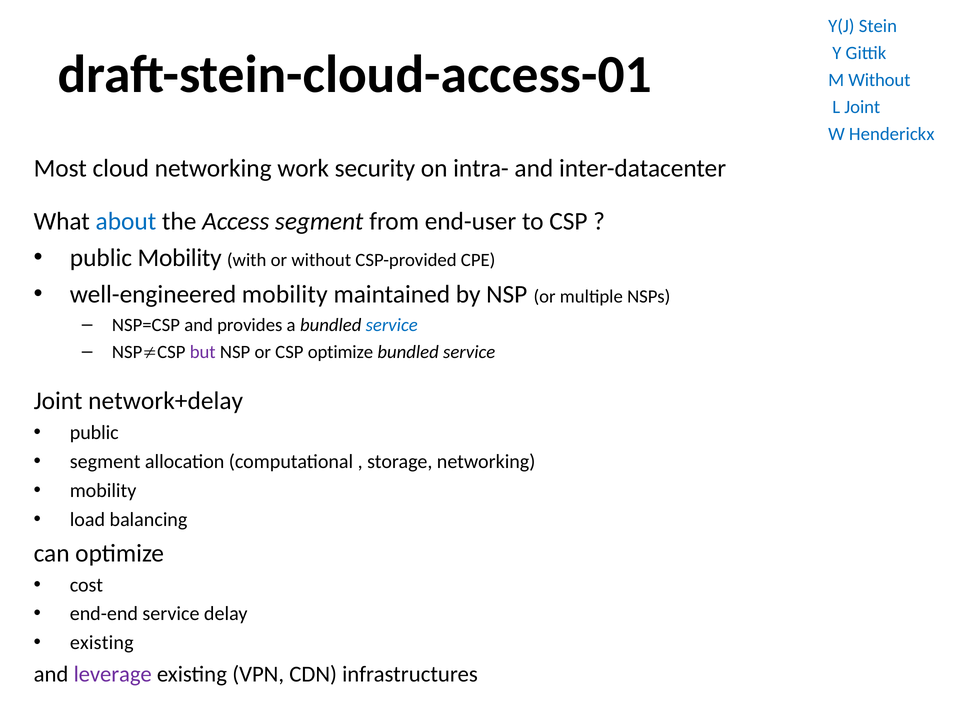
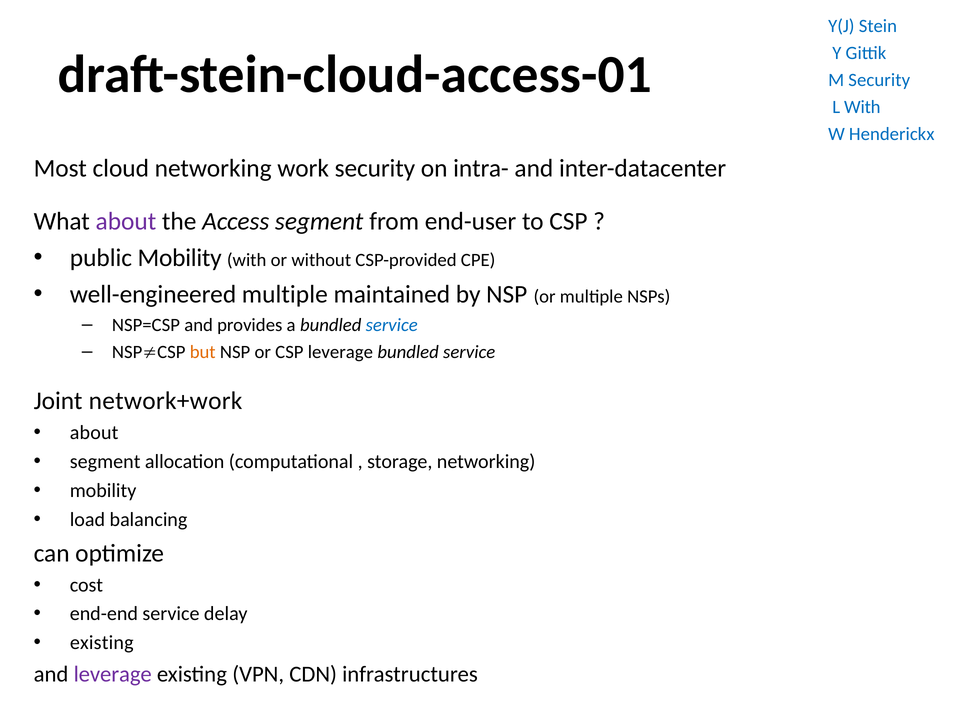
M Without: Without -> Security (879, 80)
L Joint: Joint -> With (862, 107)
about colour: blue -> purple (126, 221)
well-engineered mobility: mobility -> multiple (285, 294)
but colour: purple -> orange (203, 351)
CSP optimize: optimize -> leverage (340, 351)
network+delay: network+delay -> network+work (166, 401)
public: public -> about (94, 432)
